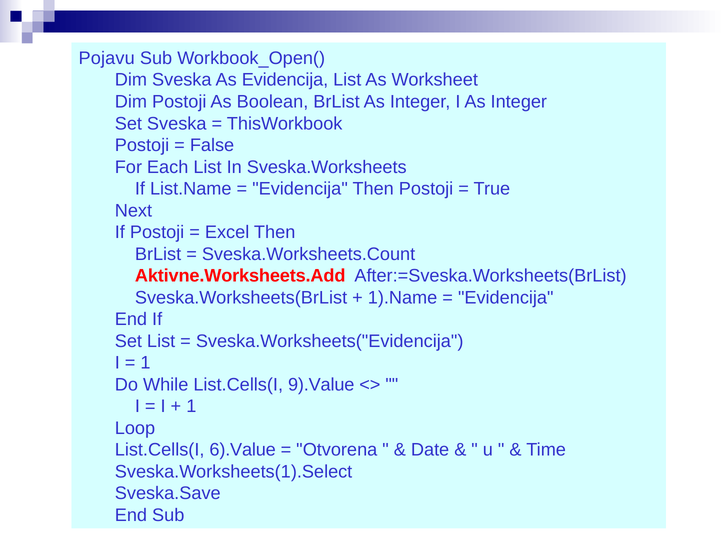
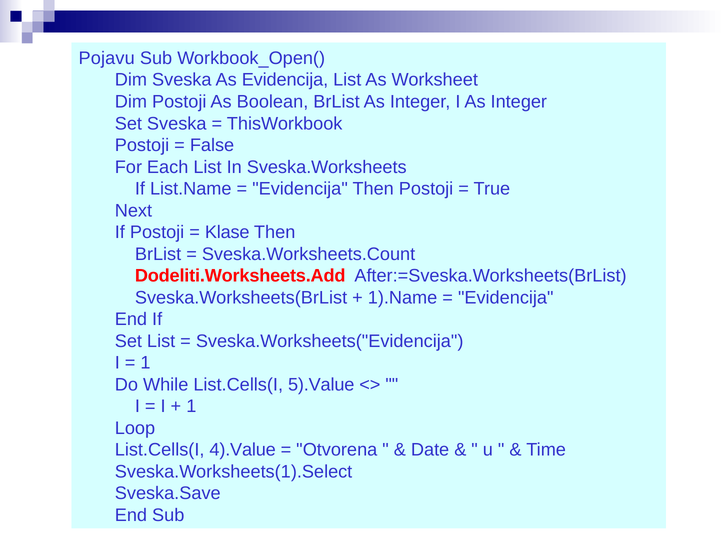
Excel: Excel -> Klase (227, 233)
Aktivne.Worksheets.Add: Aktivne.Worksheets.Add -> Dodeliti.Worksheets.Add (240, 276)
9).Value: 9).Value -> 5).Value (321, 385)
6).Value: 6).Value -> 4).Value (243, 450)
